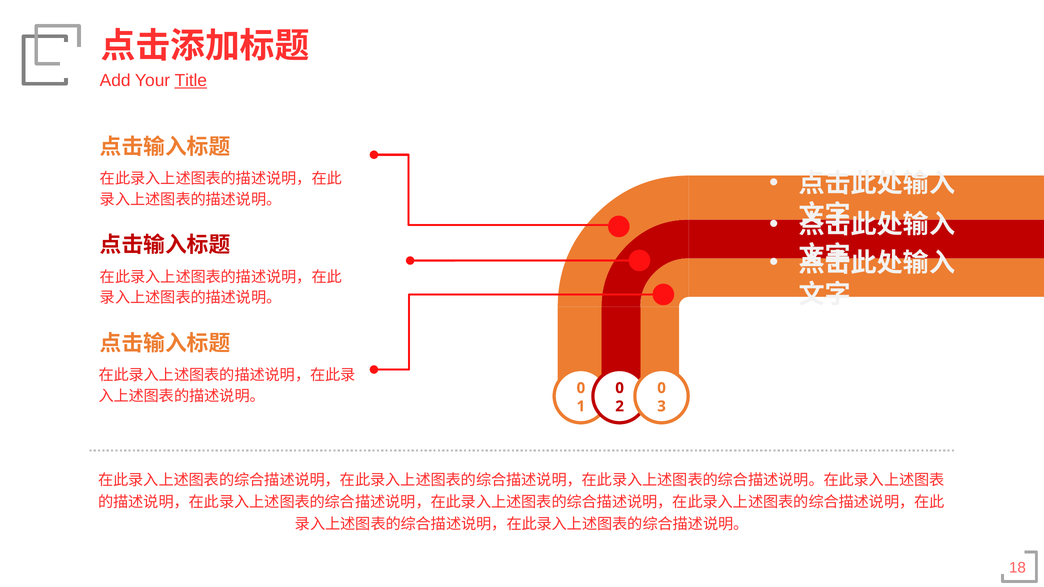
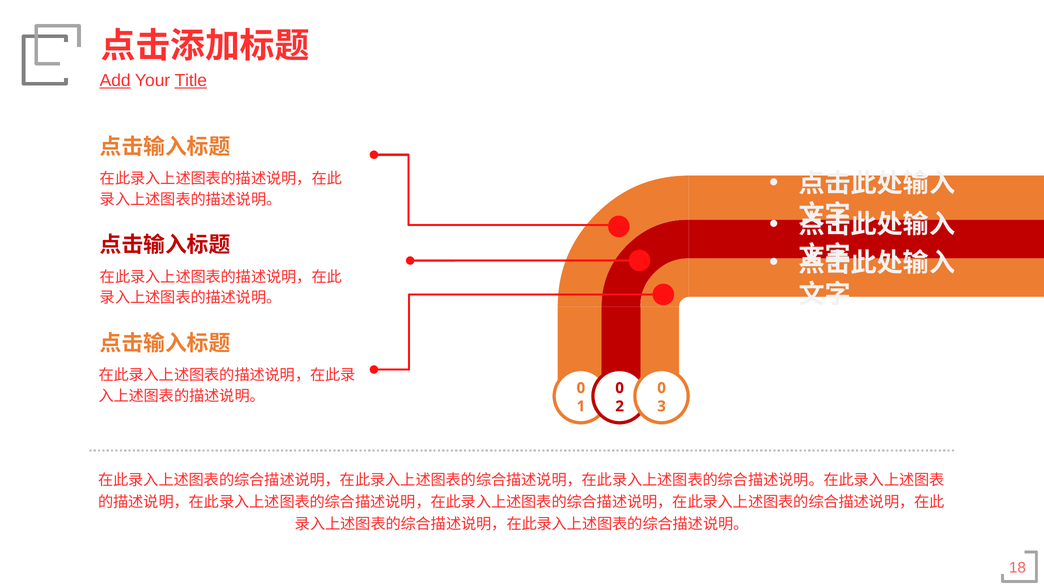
Add underline: none -> present (115, 81)
